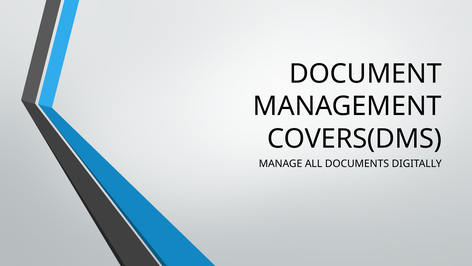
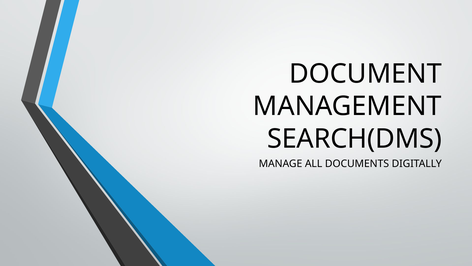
COVERS(DMS: COVERS(DMS -> SEARCH(DMS (354, 139)
